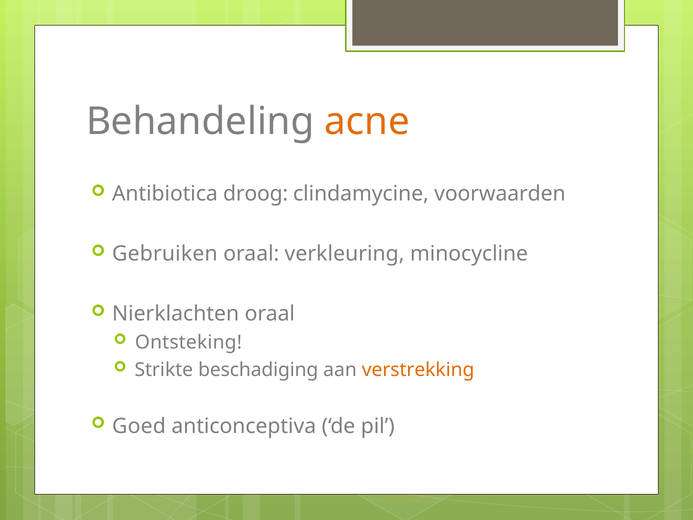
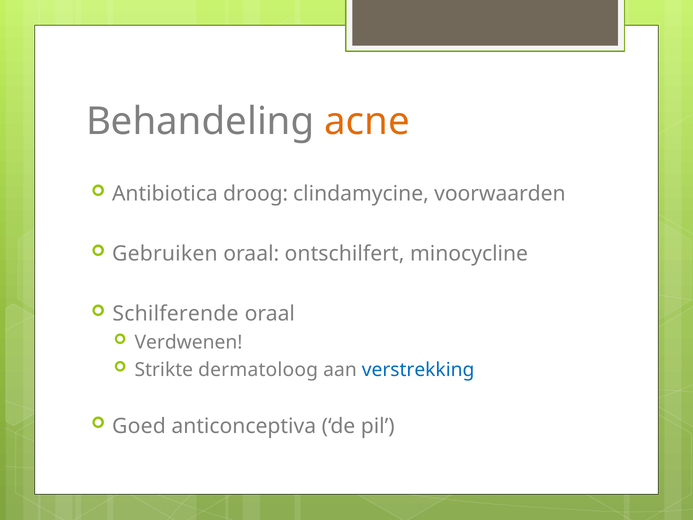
verkleuring: verkleuring -> ontschilfert (345, 254)
Nierklachten: Nierklachten -> Schilferende (175, 314)
Ontsteking: Ontsteking -> Verdwenen (189, 342)
beschadiging: beschadiging -> dermatoloog (258, 370)
verstrekking colour: orange -> blue (418, 370)
